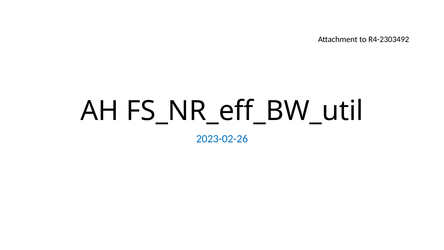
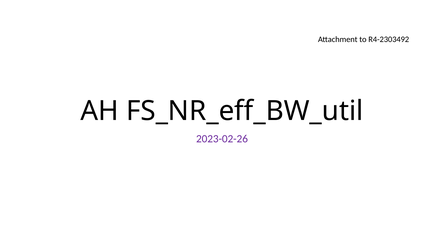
2023-02-26 colour: blue -> purple (222, 139)
